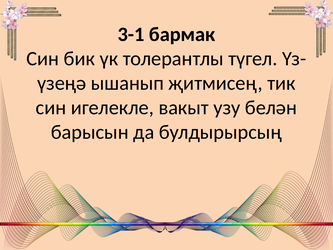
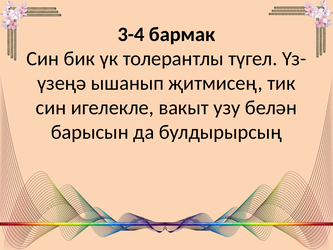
3-1: 3-1 -> 3-4 (131, 34)
